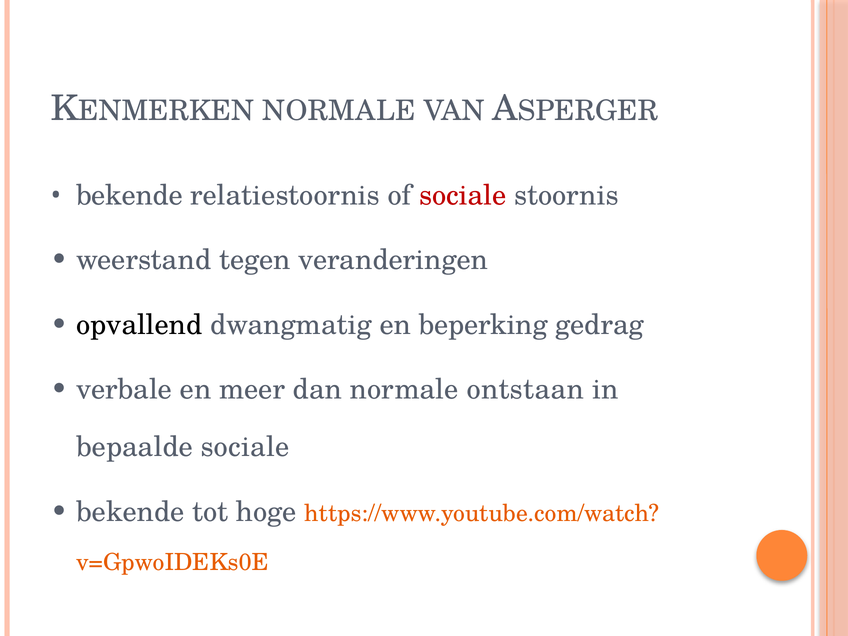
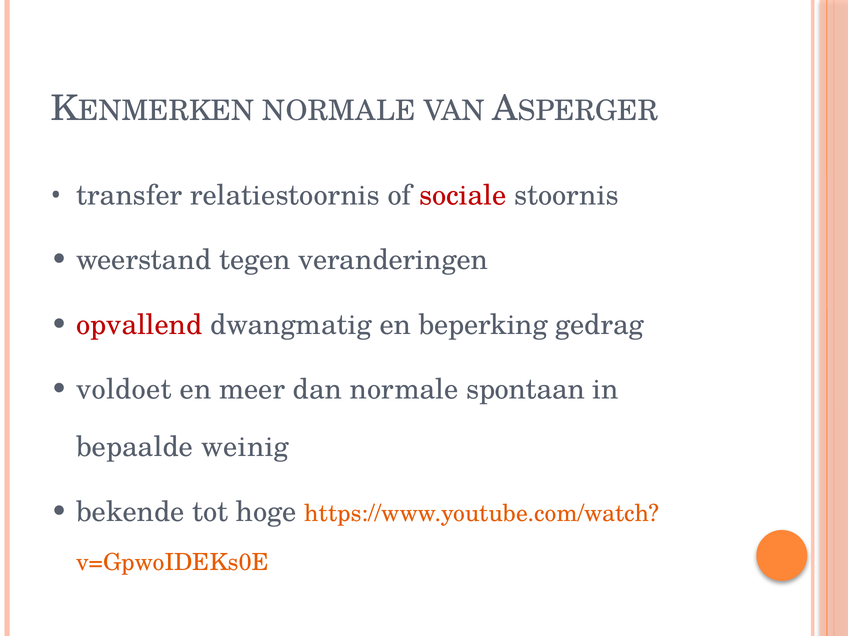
bekende: bekende -> transfer (129, 195)
opvallend colour: black -> red (139, 325)
verbale: verbale -> voldoet (124, 389)
ontstaan: ontstaan -> spontaan (526, 389)
bepaalde sociale: sociale -> weinig (245, 447)
